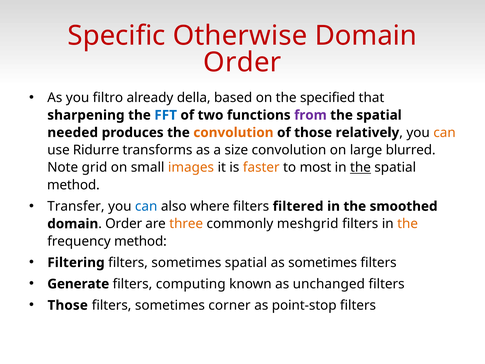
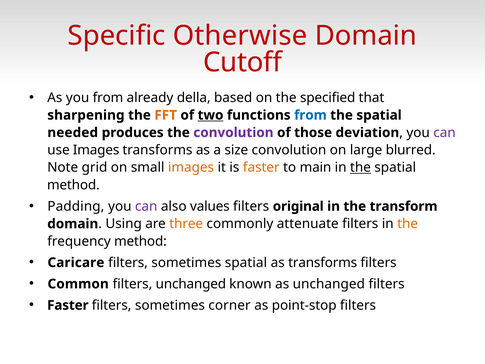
Order: Order -> Cutoff (243, 62)
you filtro: filtro -> from (108, 98)
FFT colour: blue -> orange (166, 115)
two underline: none -> present (211, 115)
from colour: purple -> blue (310, 115)
convolution colour: orange -> purple (233, 133)
relatively: relatively -> deviation (367, 133)
can colour: orange -> purple (445, 133)
use Ridurre: Ridurre -> Images (96, 150)
most: most -> main (316, 167)
Transfer: Transfer -> Padding (76, 206)
can colour: blue -> purple (146, 206)
where: where -> values (210, 206)
filtered: filtered -> original (298, 206)
smoothed: smoothed -> transform (404, 206)
Order: Order -> Using (124, 224)
meshgrid: meshgrid -> attenuate (308, 224)
Filtering: Filtering -> Caricare (76, 262)
as sometimes: sometimes -> transforms (323, 262)
Generate: Generate -> Common (78, 284)
filters computing: computing -> unchanged (191, 284)
Those: Those -> Faster (68, 305)
